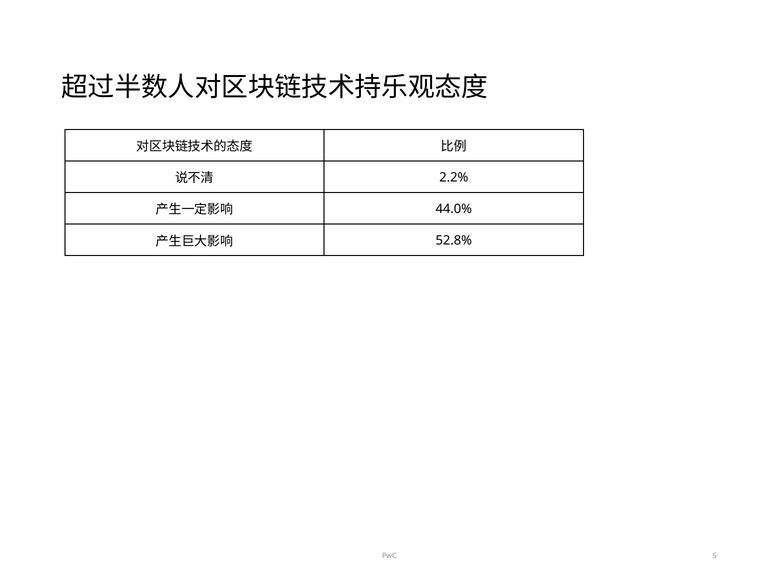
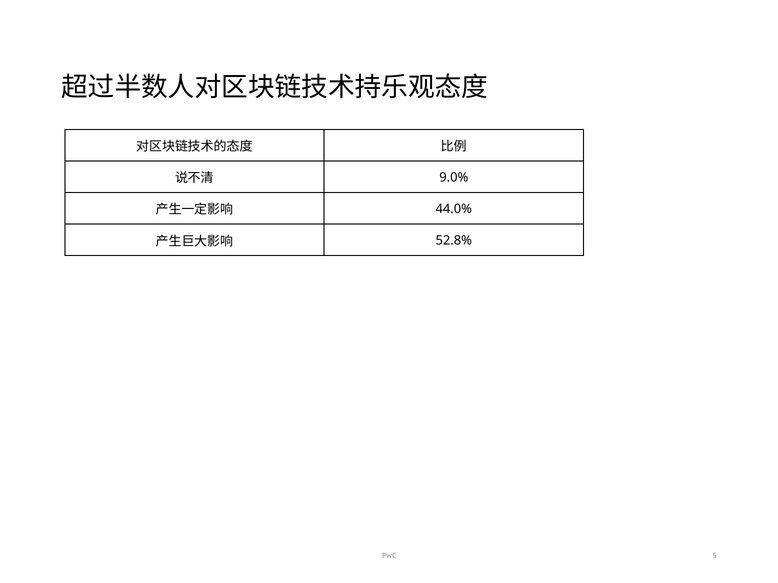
2.2%: 2.2% -> 9.0% (454, 178)
